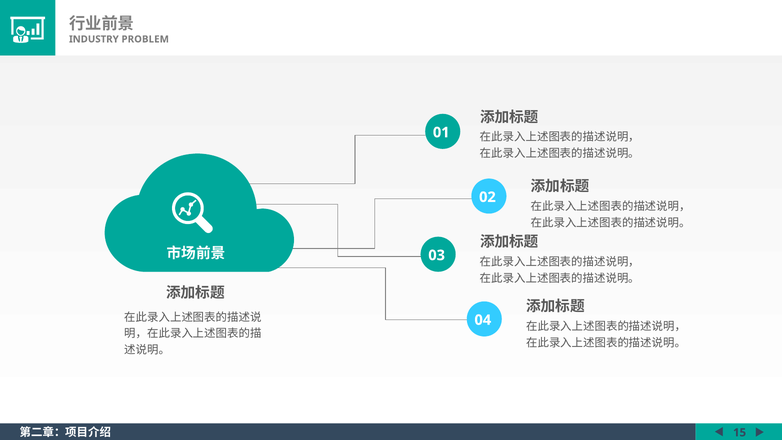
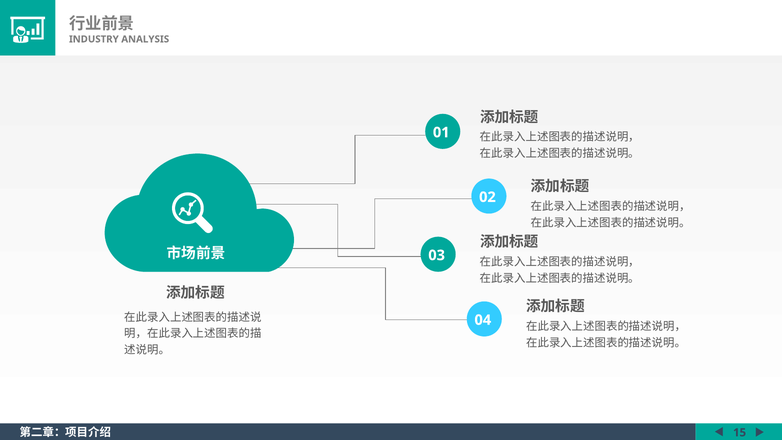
PROBLEM: PROBLEM -> ANALYSIS (145, 39)
